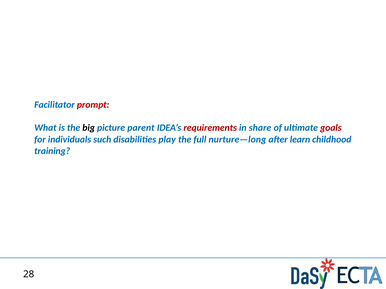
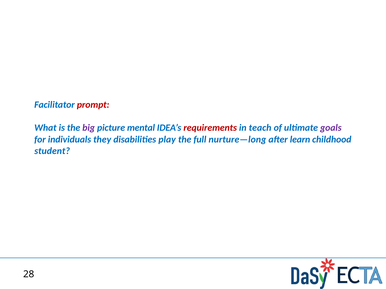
big colour: black -> purple (89, 128)
parent: parent -> mental (141, 128)
share: share -> teach (260, 128)
goals colour: red -> purple (331, 128)
such: such -> they (102, 140)
training: training -> student (52, 151)
